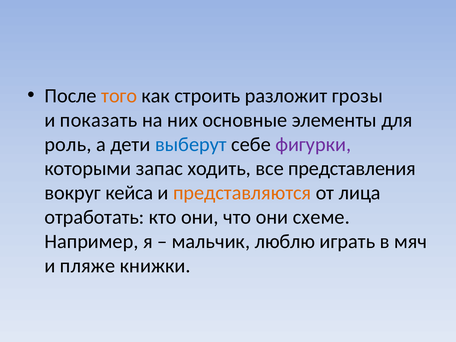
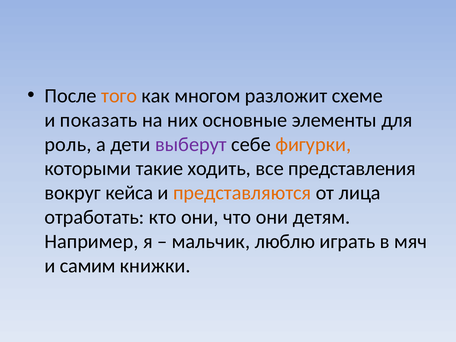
строить: строить -> многом (207, 96)
грозы: грозы -> схеме (357, 96)
выберут colour: blue -> purple (191, 144)
фигурки colour: purple -> orange (313, 144)
запас: запас -> такие (160, 169)
схеме: схеме -> детям (321, 217)
пляже: пляже -> самим (88, 266)
